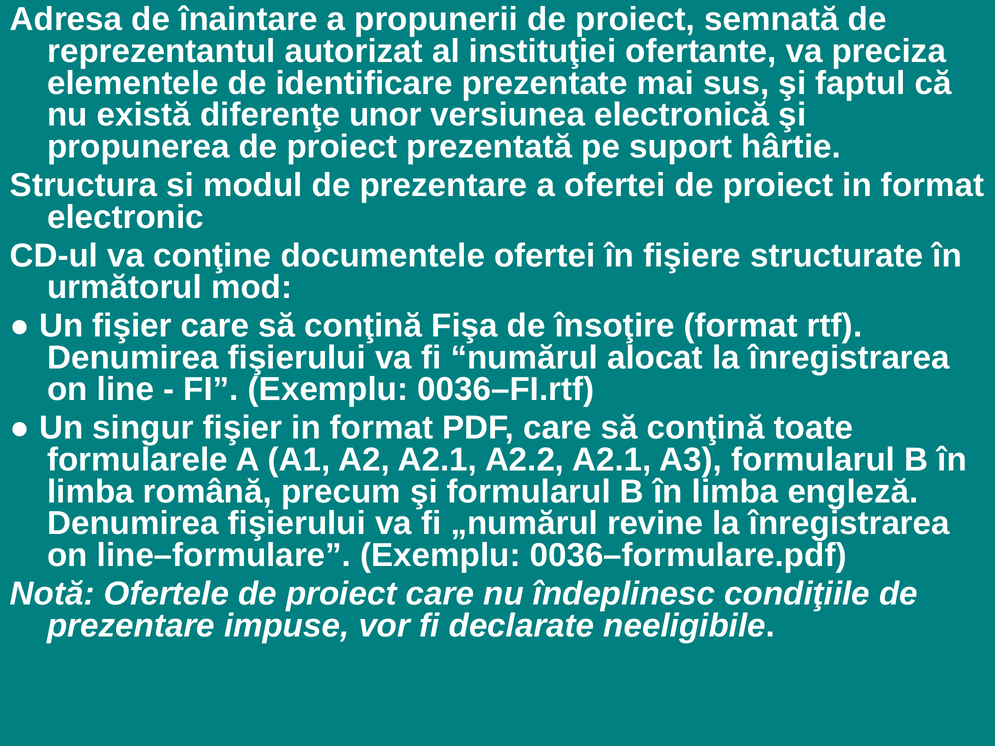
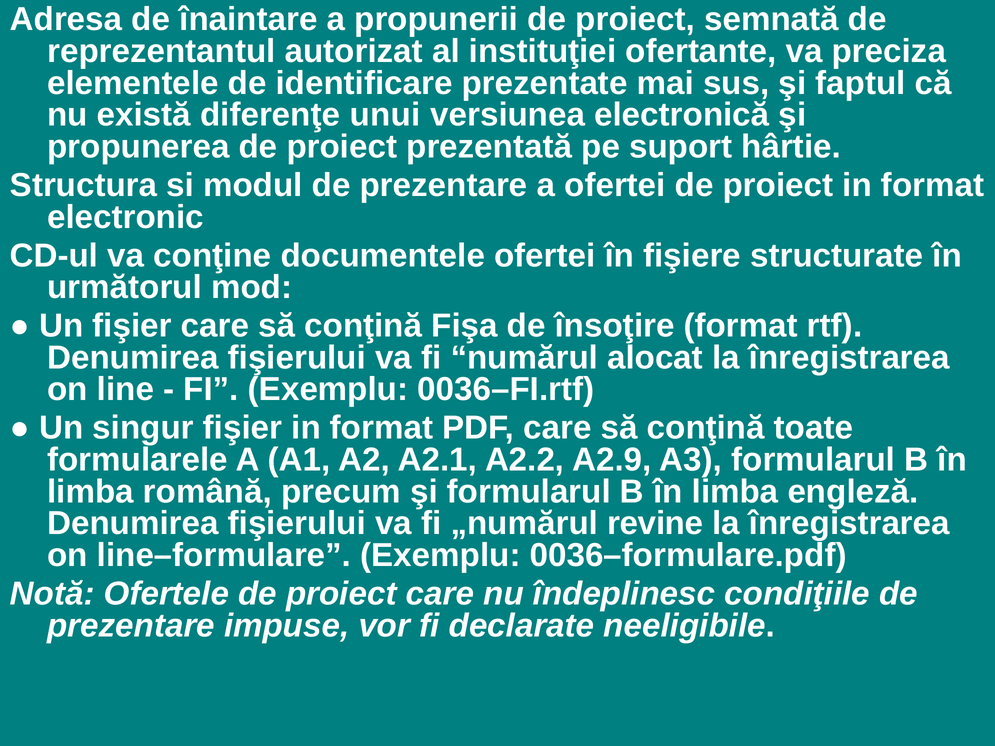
unor: unor -> unui (385, 115)
A2.2 A2.1: A2.1 -> A2.9 (612, 460)
